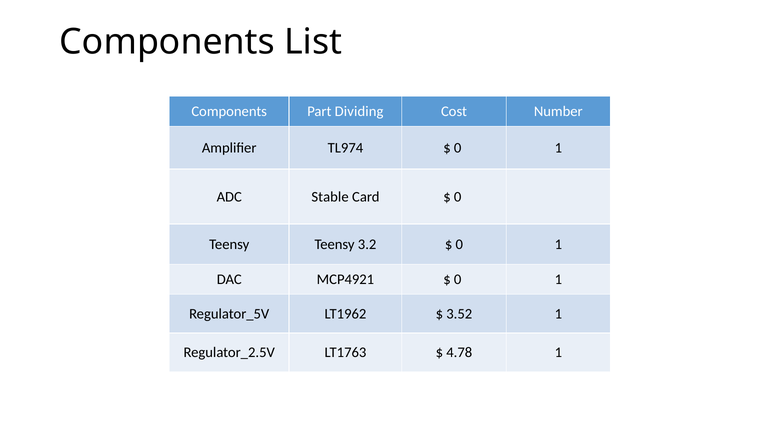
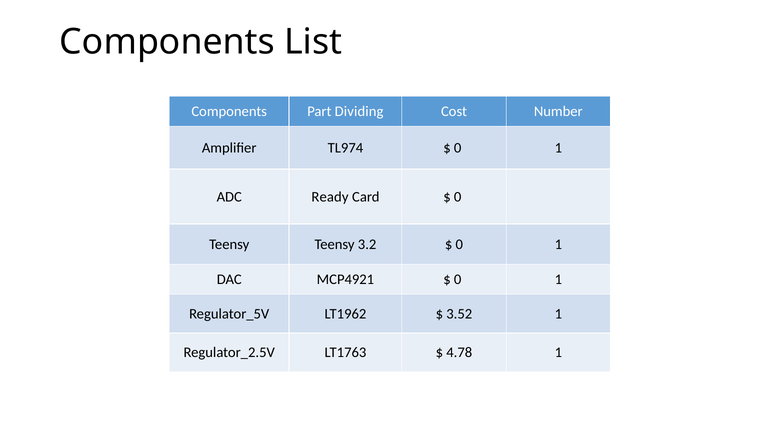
Stable: Stable -> Ready (330, 197)
